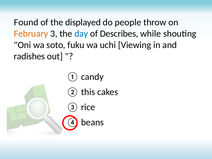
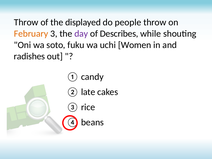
Found: Found -> Throw (26, 22)
day colour: blue -> purple (81, 34)
Viewing: Viewing -> Women (135, 45)
this: this -> late (88, 92)
